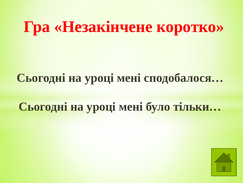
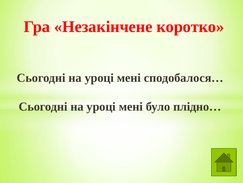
тільки…: тільки… -> плідно… (197, 106)
